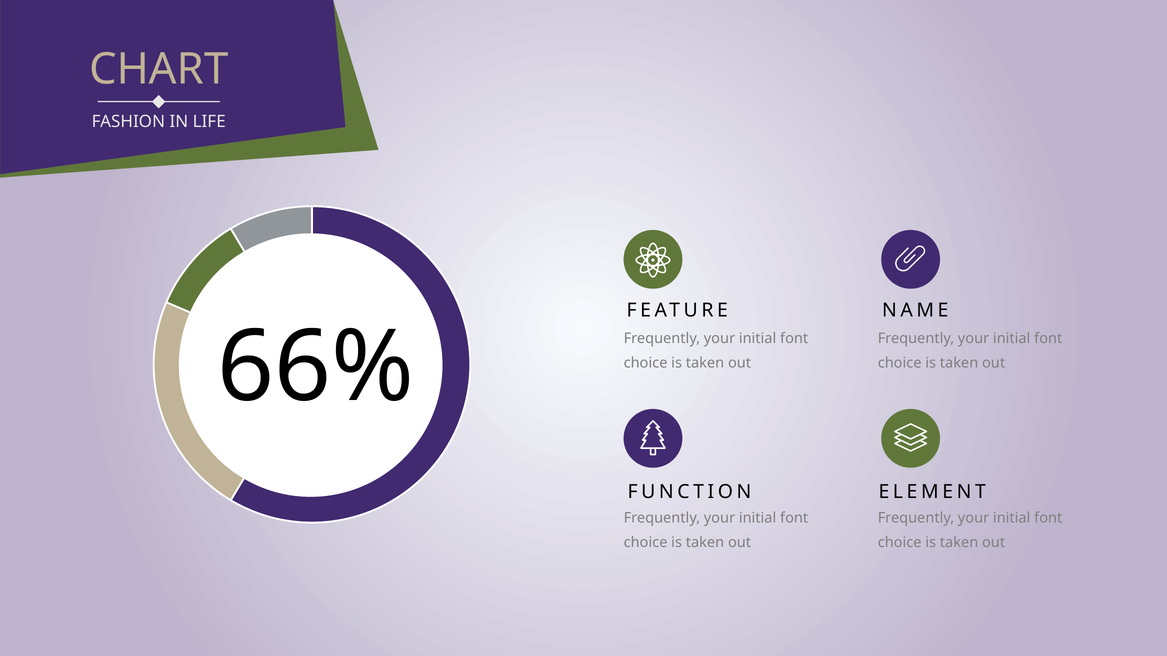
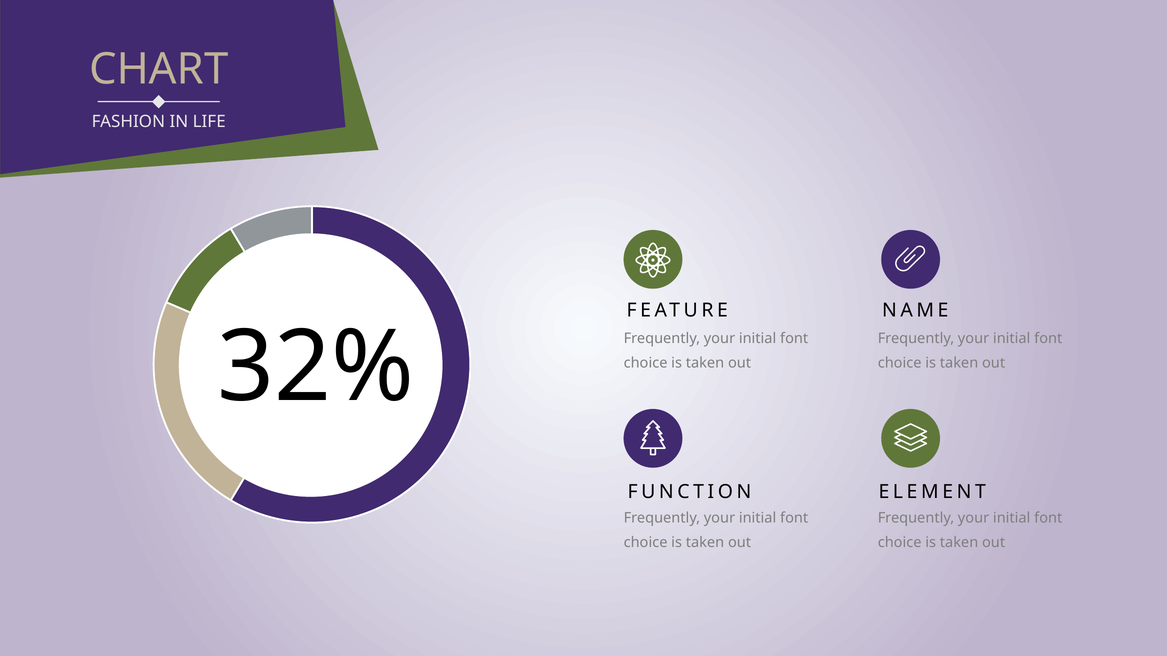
66%: 66% -> 32% (316, 368)
